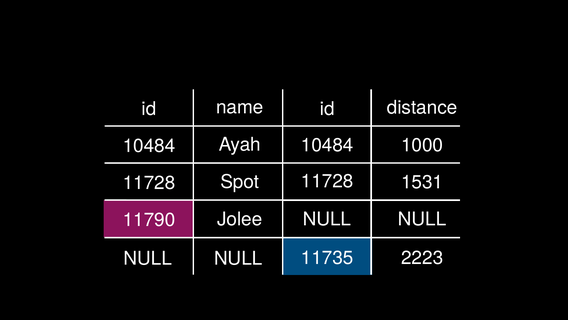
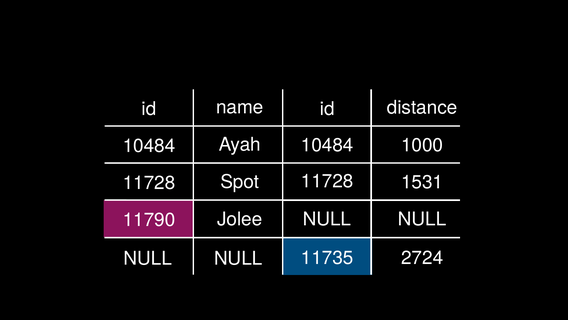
2223: 2223 -> 2724 (422, 257)
